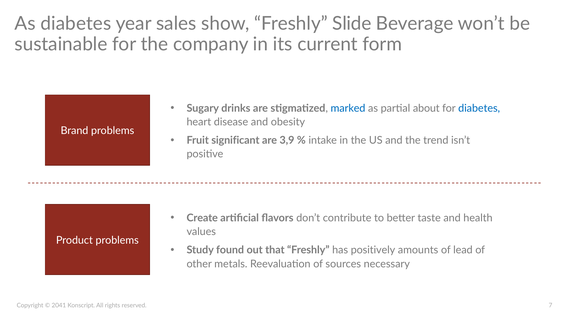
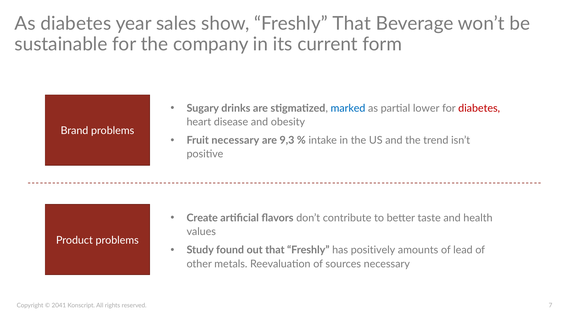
Freshly Slide: Slide -> That (352, 24)
about: about -> lower (426, 108)
diabetes colour: blue -> red (479, 108)
Fruit significant: significant -> necessary (235, 140)
3,9: 3,9 -> 9,3 (287, 140)
